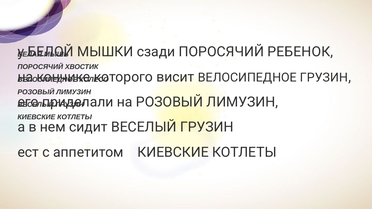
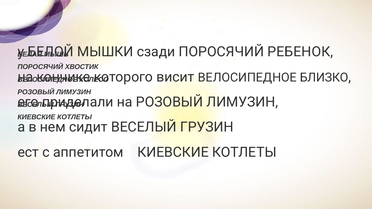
ВЕЛОСИПЕДНОЕ ГРУЗИН: ГРУЗИН -> БЛИЗКО (324, 78)
